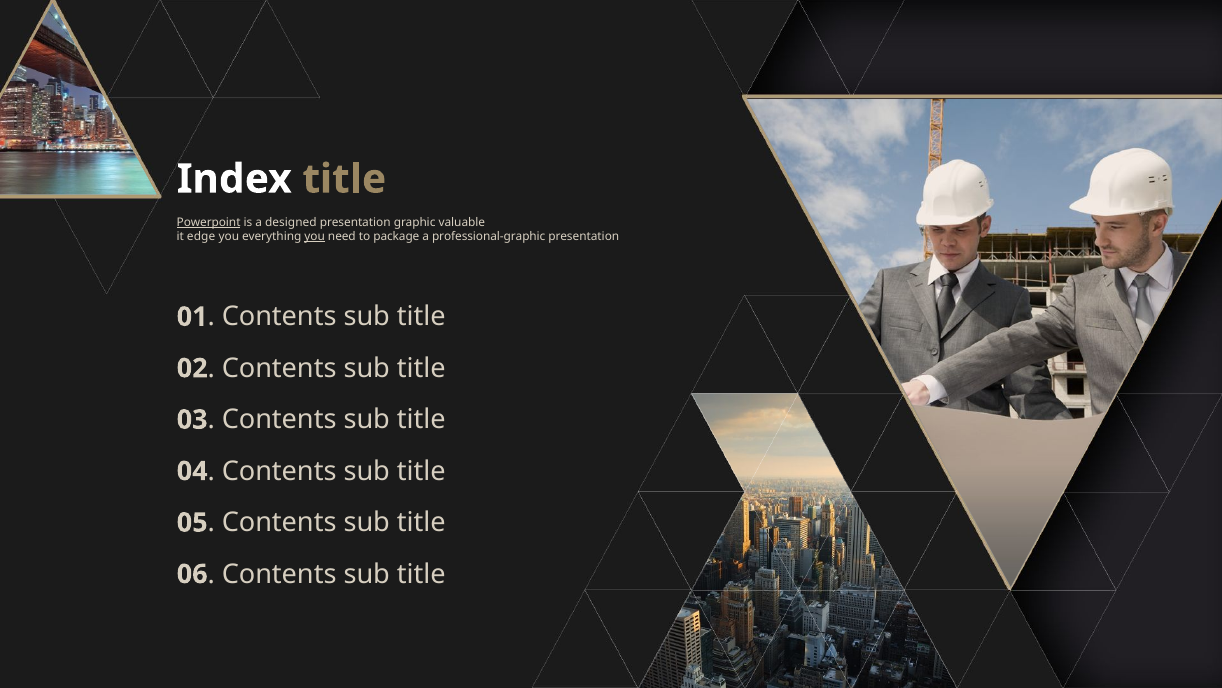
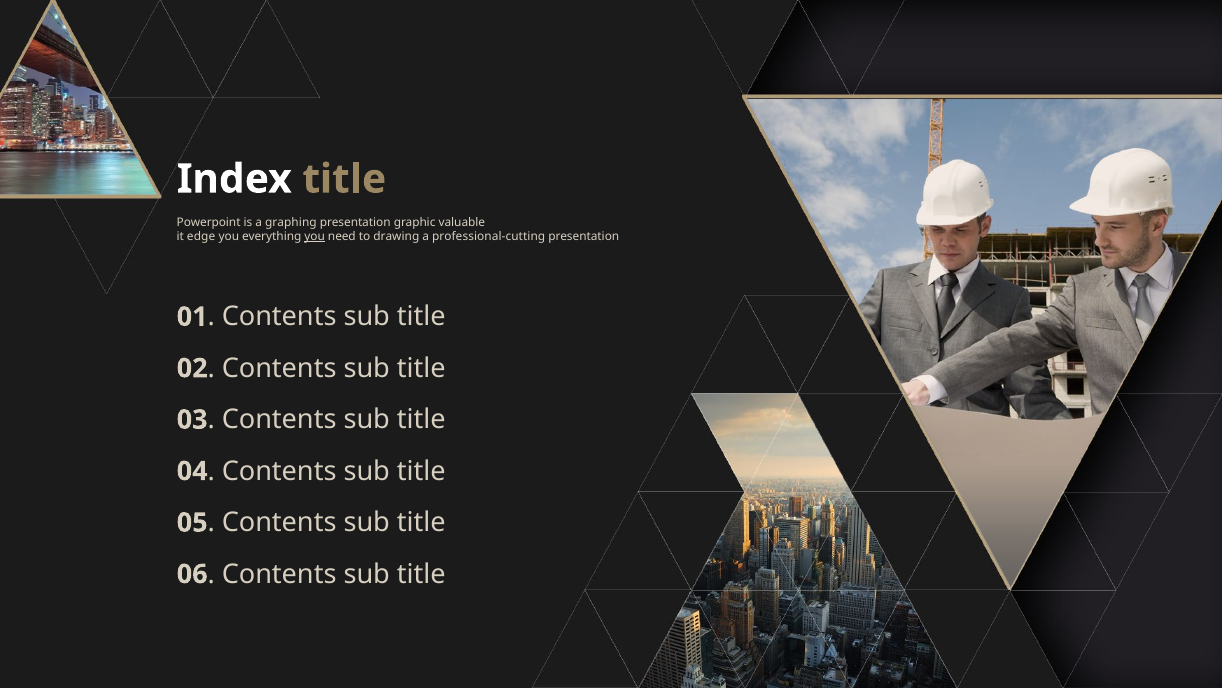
Powerpoint underline: present -> none (209, 222)
designed: designed -> graphing (291, 222)
package: package -> drawing (396, 236)
professional-graphic: professional-graphic -> professional-cutting (489, 236)
